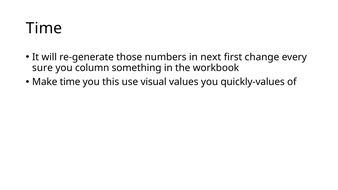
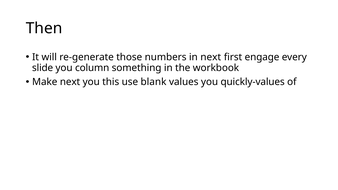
Time: Time -> Then (44, 28)
change: change -> engage (262, 57)
sure: sure -> slide (43, 68)
Make time: time -> next (70, 82)
visual: visual -> blank (154, 82)
